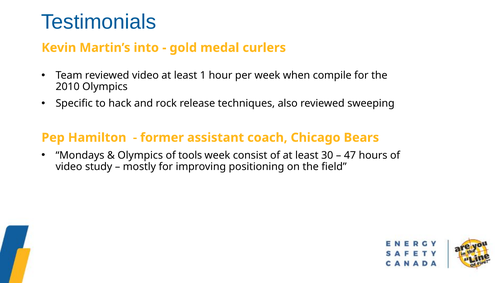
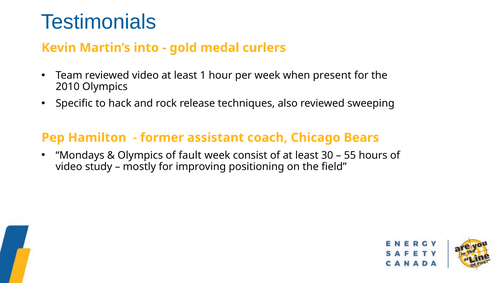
compile: compile -> present (332, 75)
tools: tools -> fault (190, 155)
47: 47 -> 55 (350, 155)
